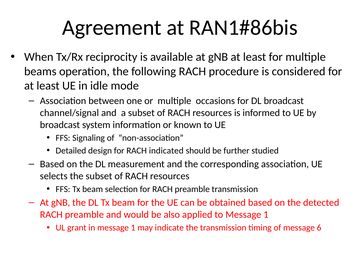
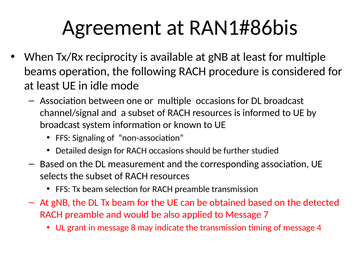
RACH indicated: indicated -> occasions (166, 151)
to Message 1: 1 -> 7 (266, 215)
in message 1: 1 -> 8 (133, 228)
6: 6 -> 4 (319, 228)
